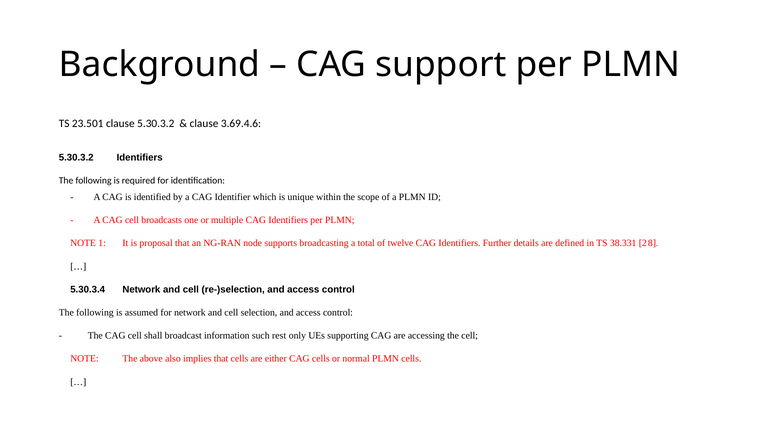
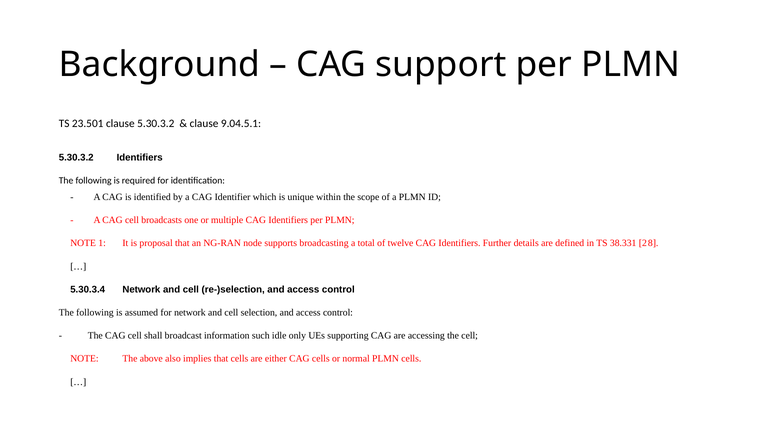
3.69.4.6: 3.69.4.6 -> 9.04.5.1 (241, 124)
rest: rest -> idle (279, 336)
